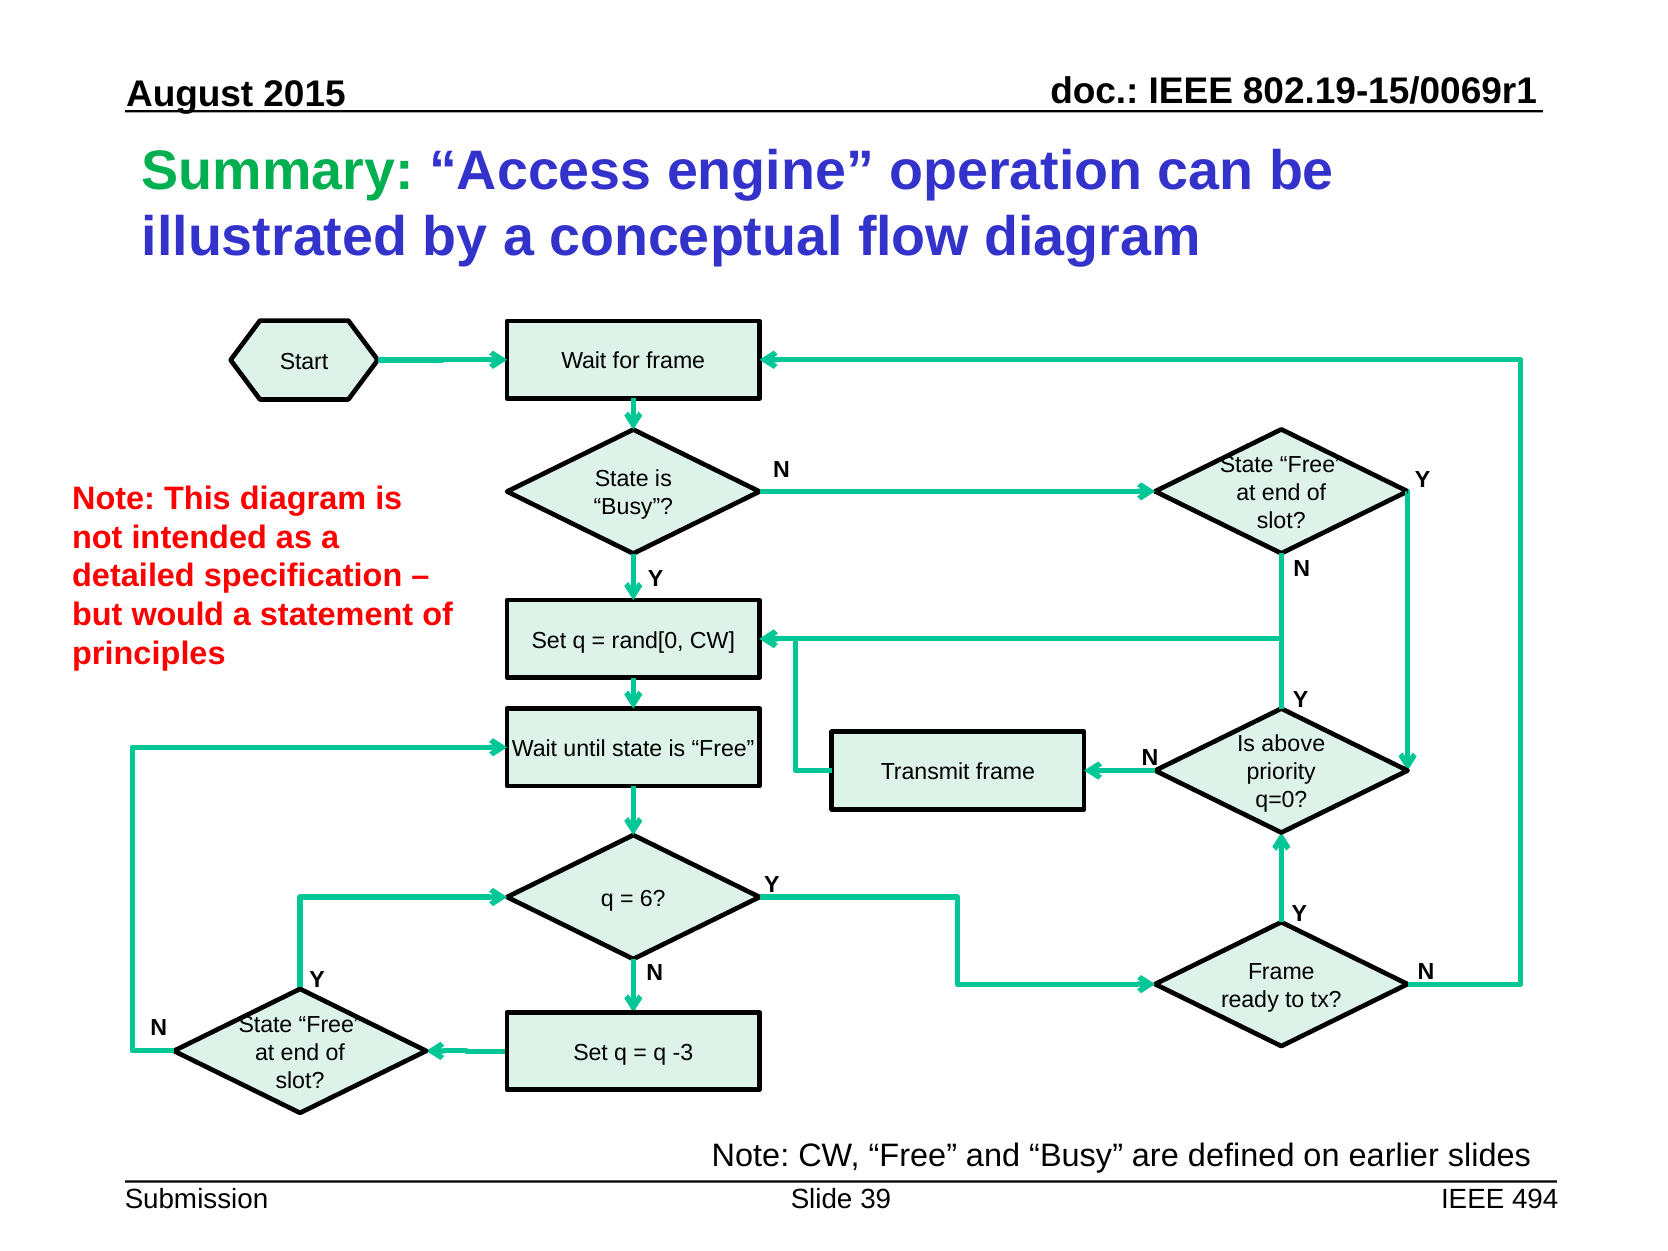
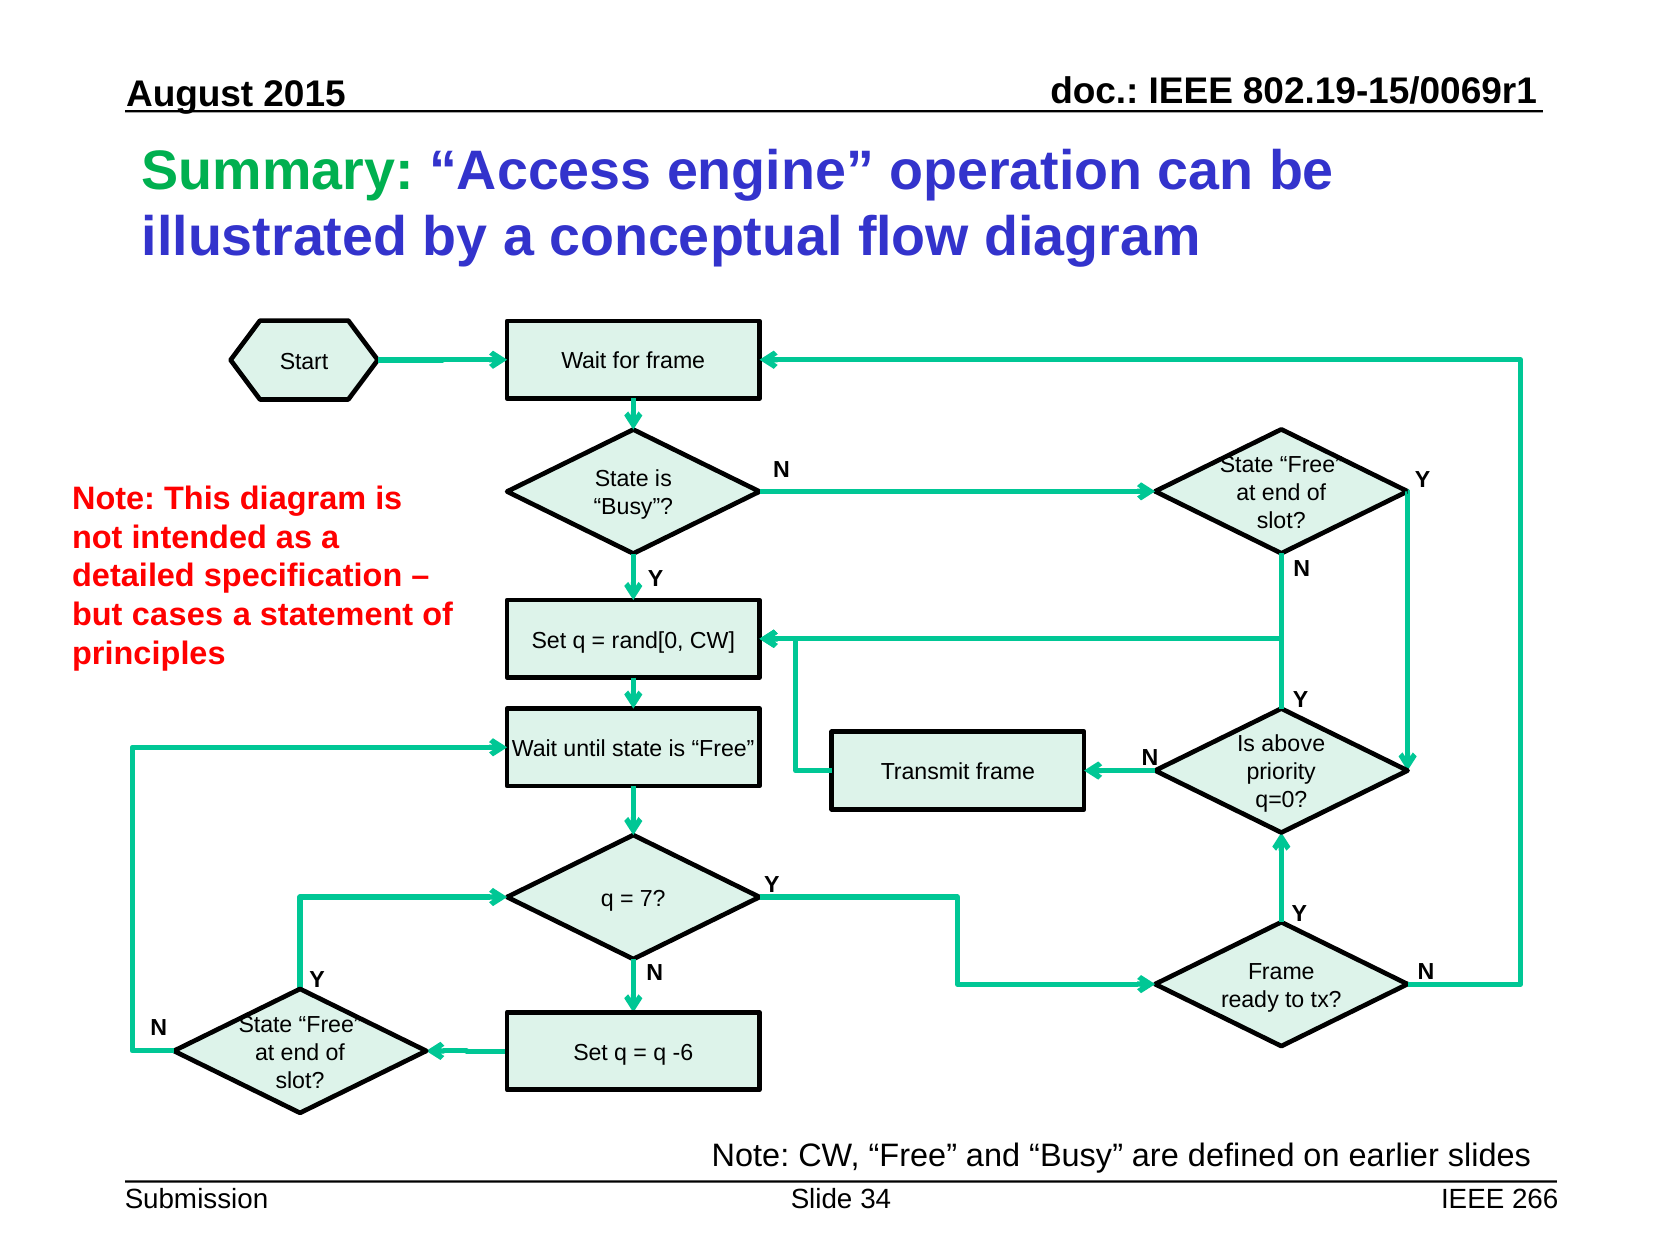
would: would -> cases (178, 615)
6: 6 -> 7 (653, 899)
-3: -3 -> -6 (683, 1053)
39: 39 -> 34 (876, 1200)
494: 494 -> 266 (1535, 1200)
